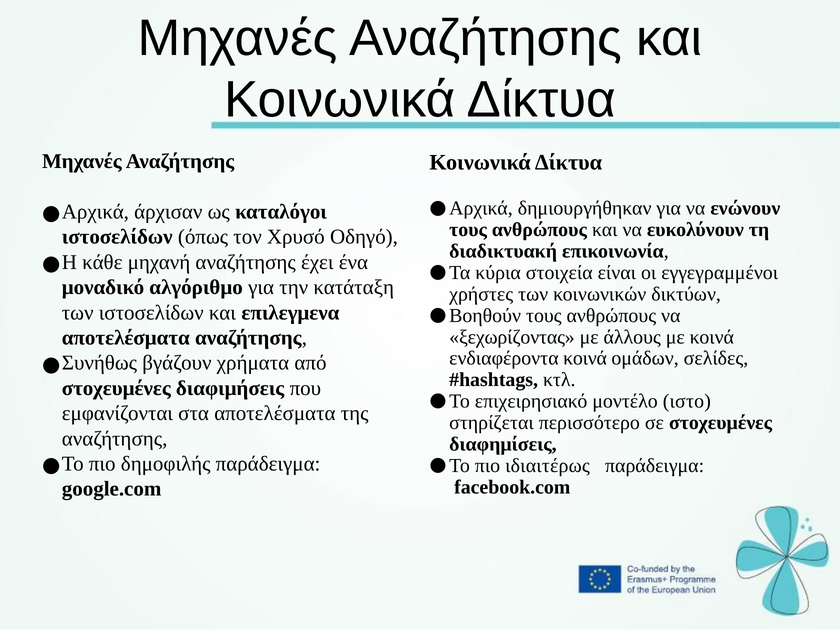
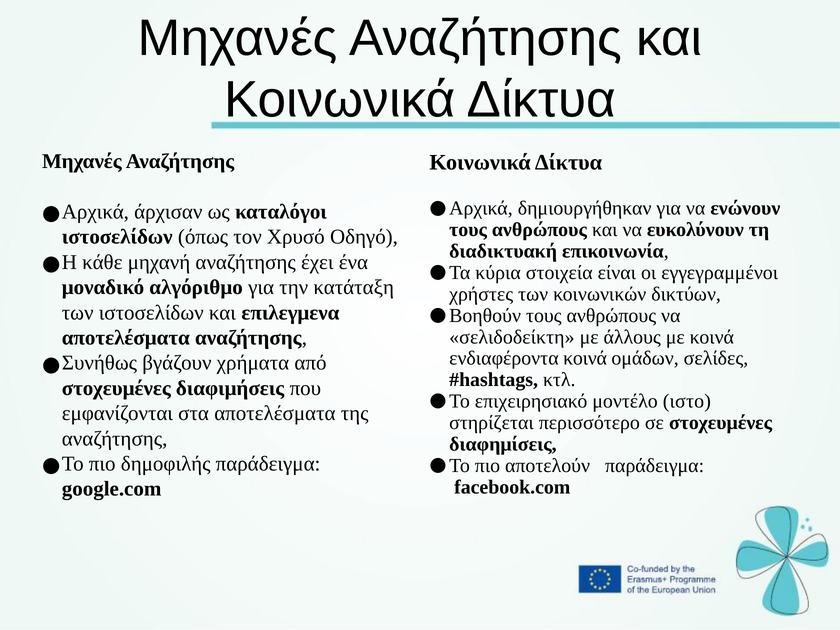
ξεχωρίζοντας: ξεχωρίζοντας -> σελιδοδείκτη (512, 337)
ιδιαιτέρως: ιδιαιτέρως -> αποτελούν (548, 466)
